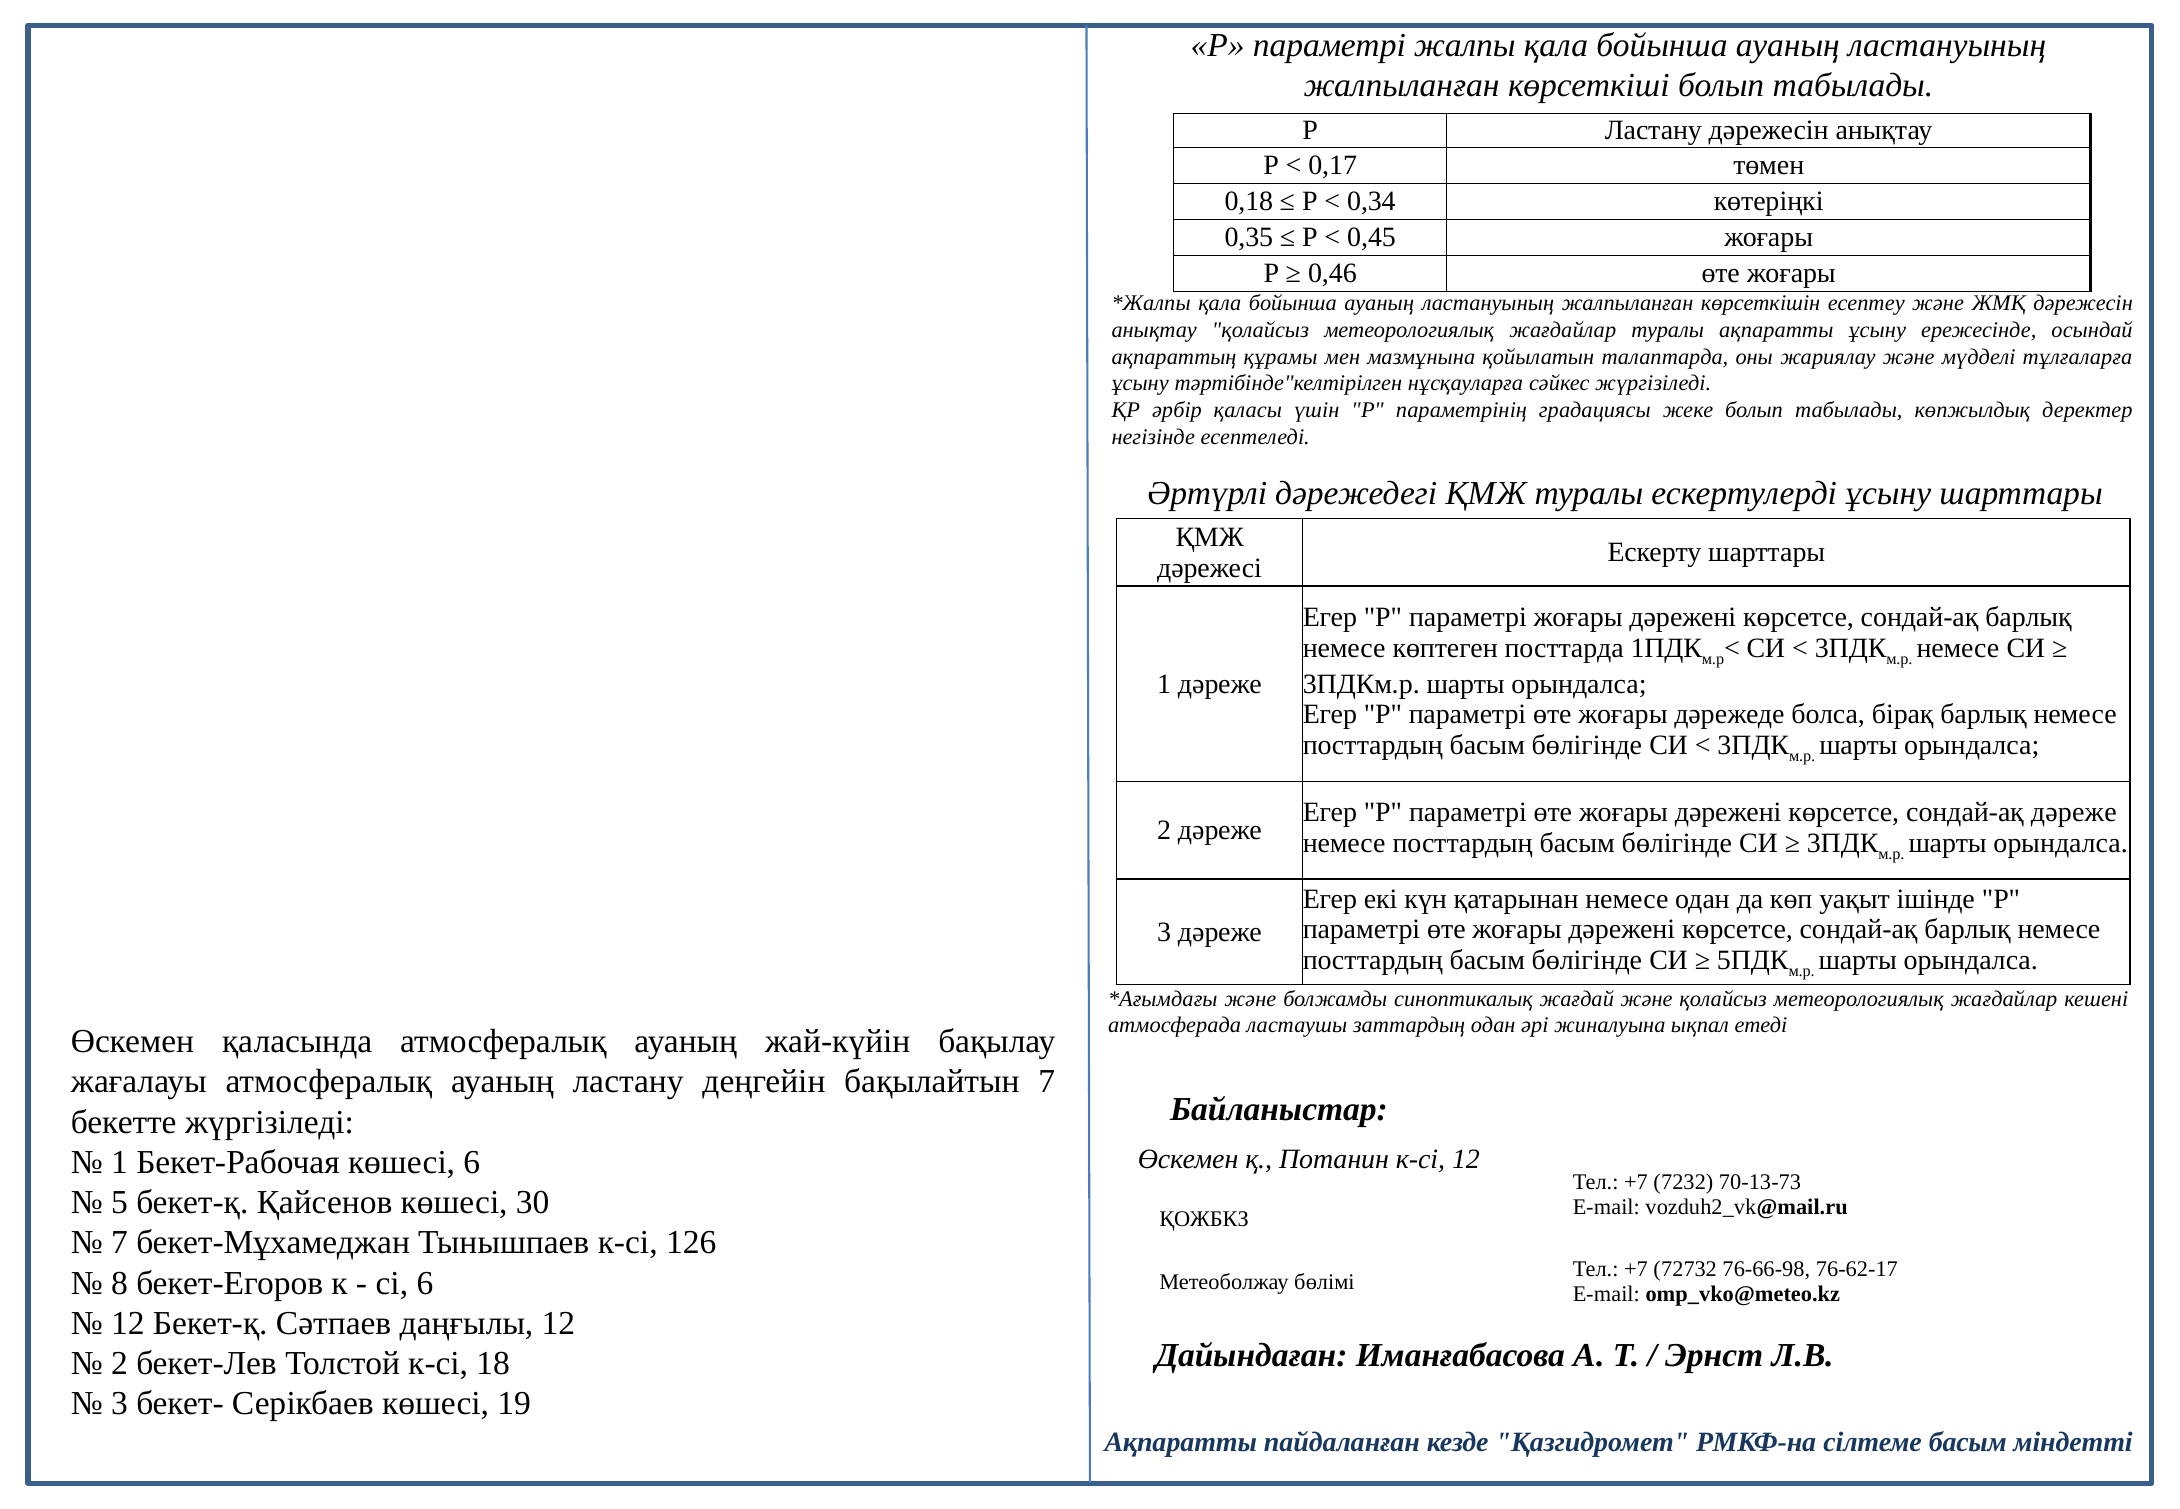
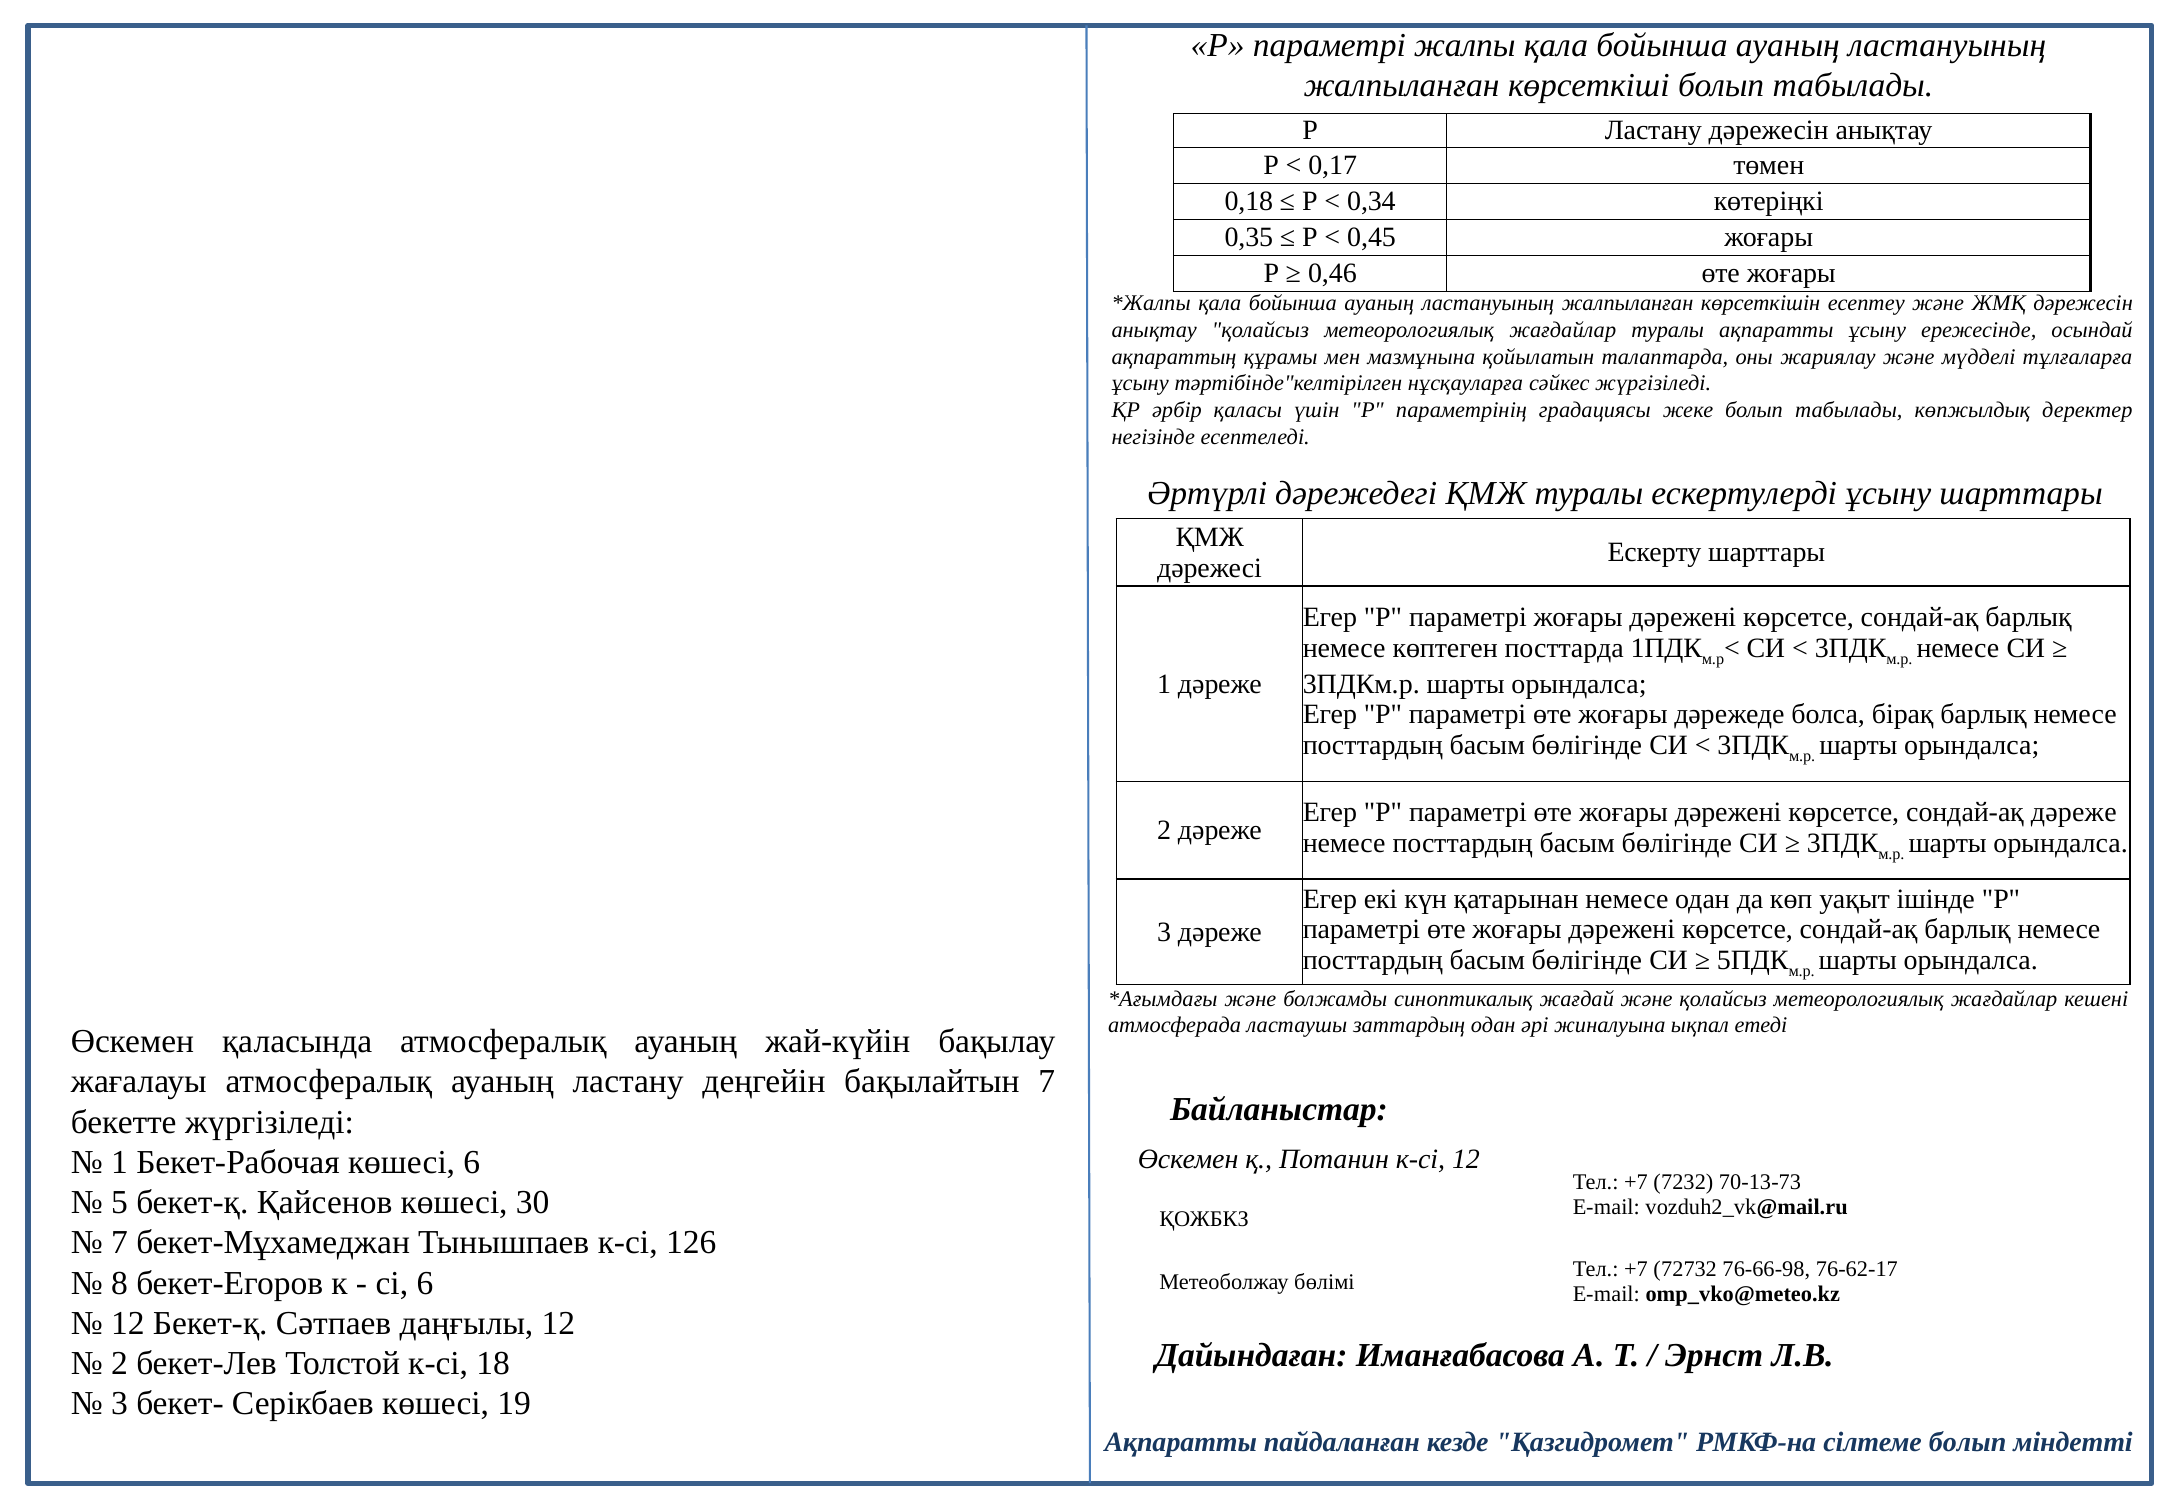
сілтеме басым: басым -> болып (1968, 1443)
